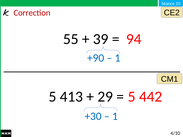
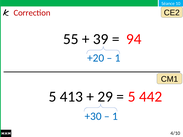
+90: +90 -> +20 (96, 58)
